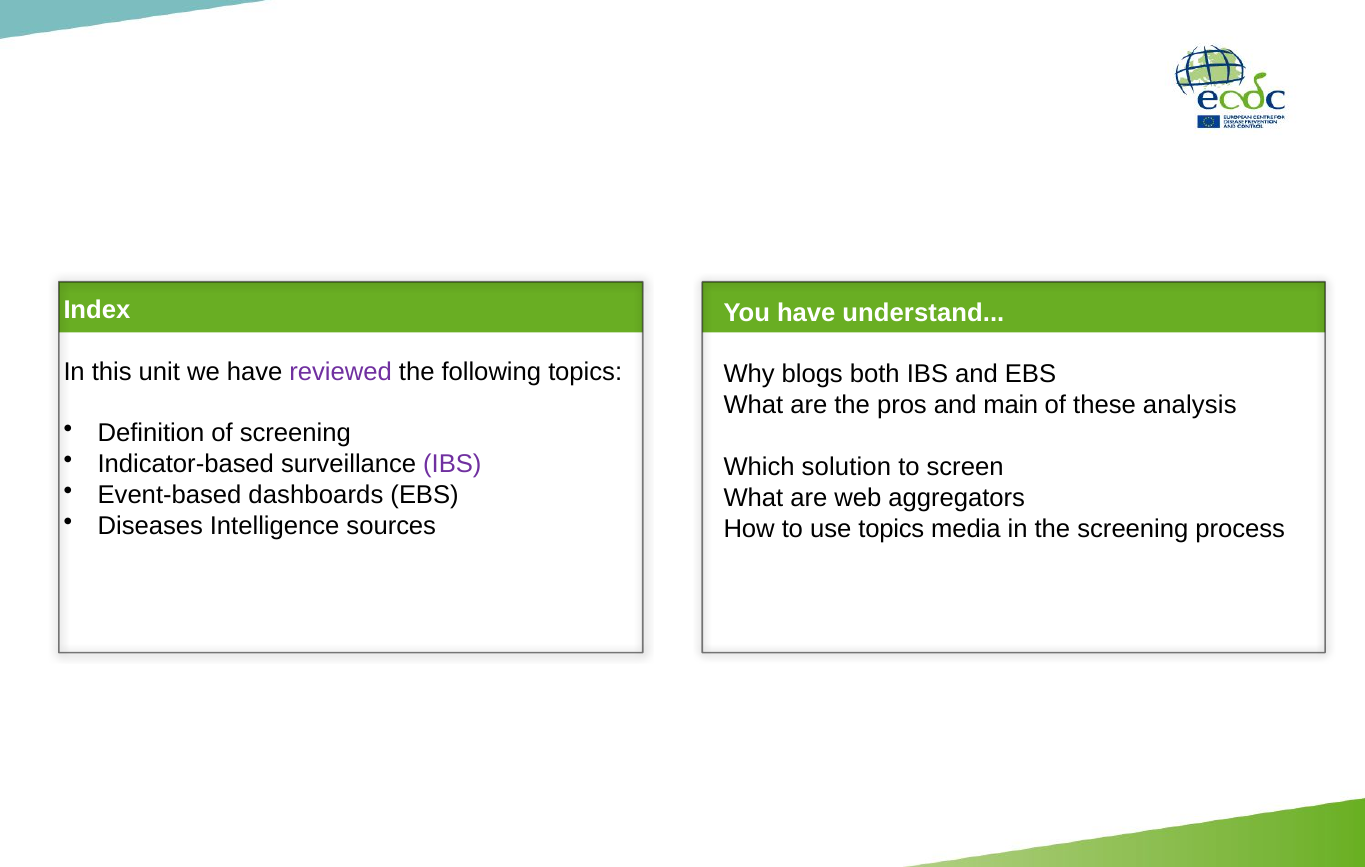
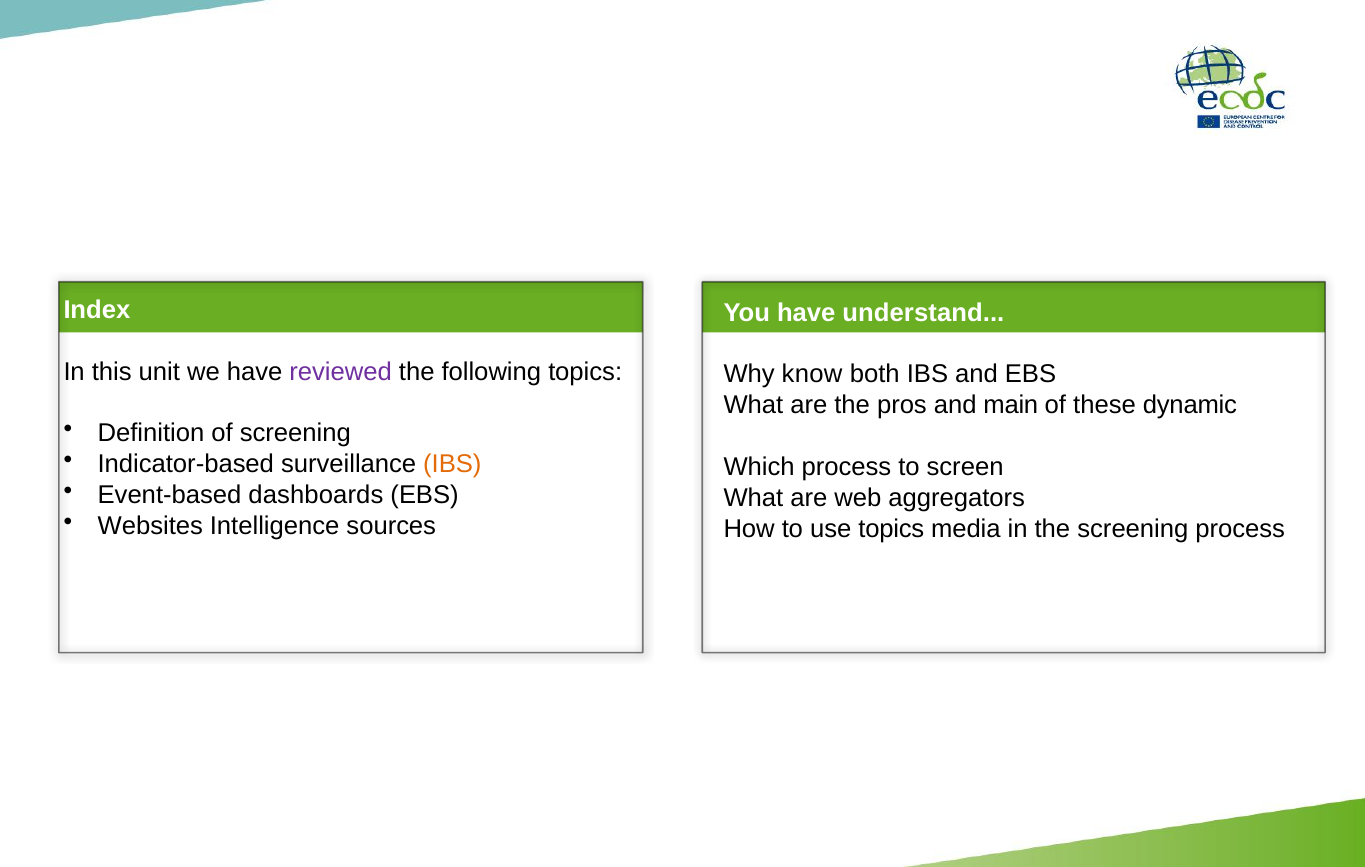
blogs: blogs -> know (812, 374)
analysis: analysis -> dynamic (1190, 405)
IBS colour: purple -> orange (452, 464)
Which solution: solution -> process (846, 467)
Diseases: Diseases -> Websites (150, 526)
